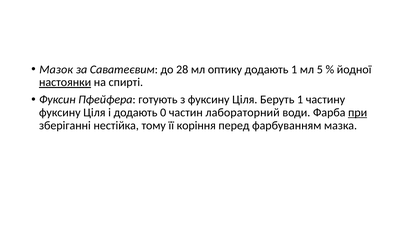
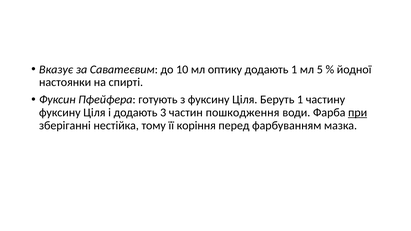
Мазок: Мазок -> Вказує (56, 69)
28: 28 -> 10 (182, 69)
настоянки underline: present -> none (65, 82)
0: 0 -> 3 (163, 113)
лабораторний: лабораторний -> пошкодження (243, 113)
